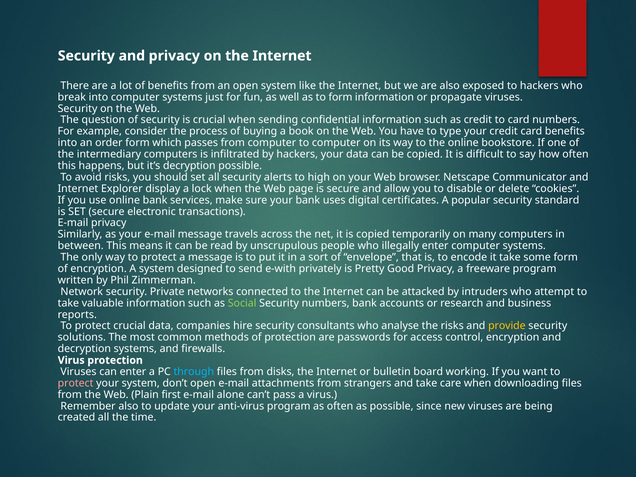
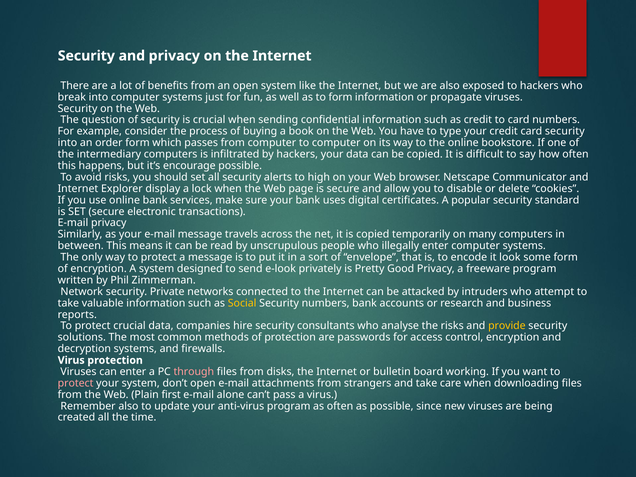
card benefits: benefits -> security (565, 131)
it’s decryption: decryption -> encourage (189, 166)
it take: take -> look (510, 257)
e-with: e-with -> e-look (281, 269)
Social colour: light green -> yellow (242, 303)
through colour: light blue -> pink (194, 372)
